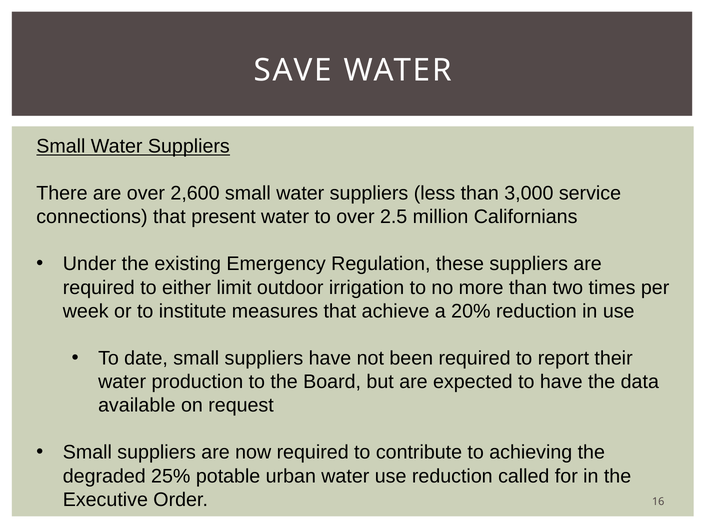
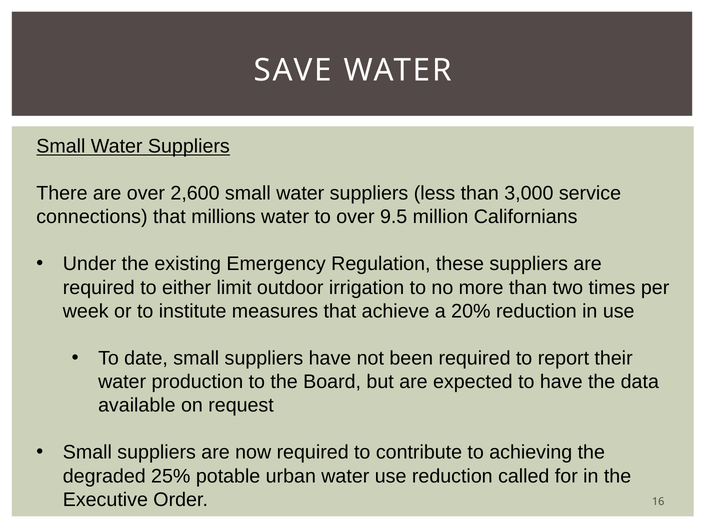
present: present -> millions (224, 217)
2.5: 2.5 -> 9.5 (394, 217)
